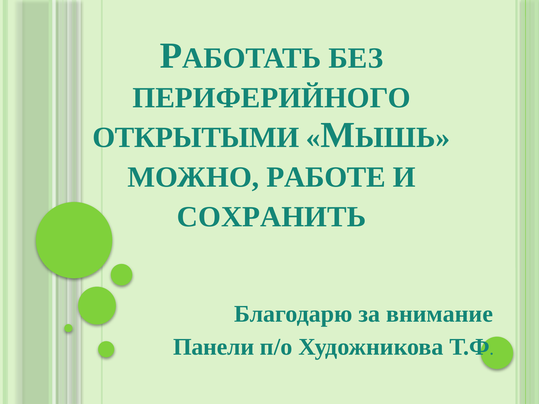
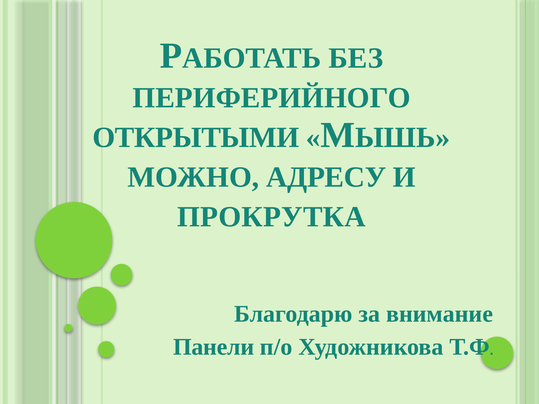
РАБОТЕ: РАБОТЕ -> АДРЕСУ (326, 177)
СОХРАНИТЬ: СОХРАНИТЬ -> ПРОКРУТКА (271, 217)
